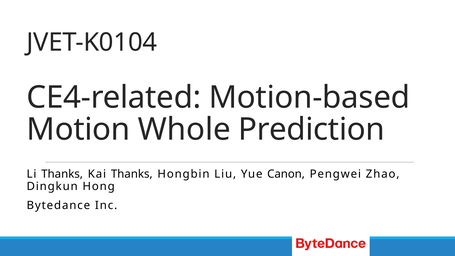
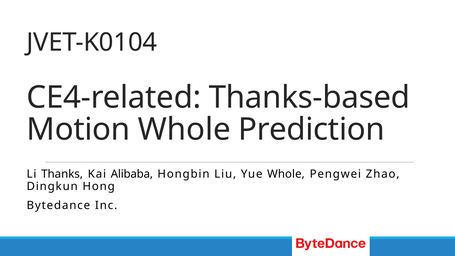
Motion-based: Motion-based -> Thanks-based (309, 97)
Kai Thanks: Thanks -> Alibaba (132, 174)
Yue Canon: Canon -> Whole (286, 174)
